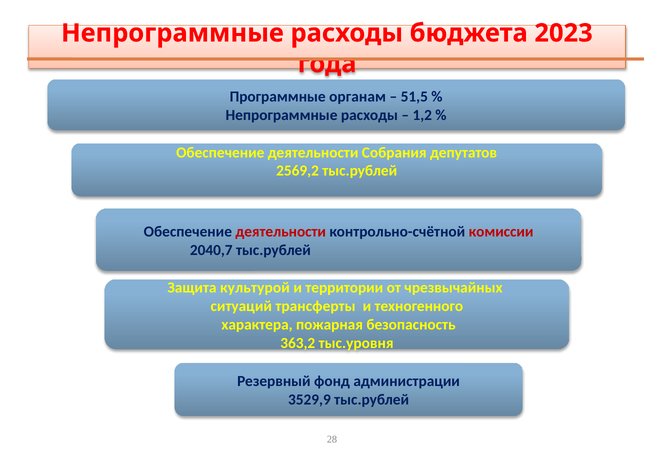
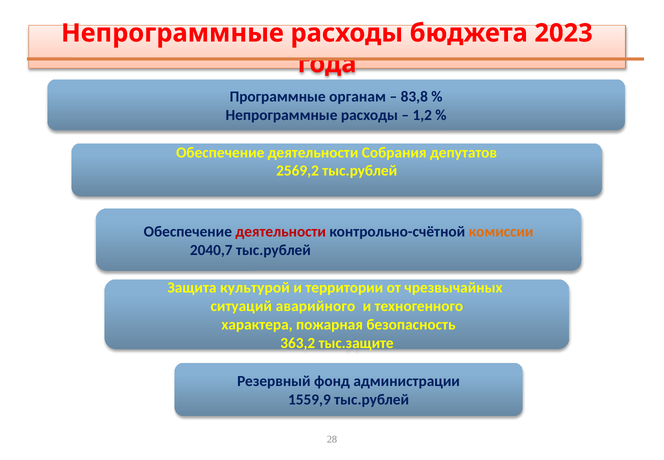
51,5: 51,5 -> 83,8 (414, 97)
комиссии colour: red -> orange (501, 231)
трансферты: трансферты -> аварийного (315, 306)
тыс.уровня: тыс.уровня -> тыс.защите (356, 343)
3529,9: 3529,9 -> 1559,9 (309, 400)
